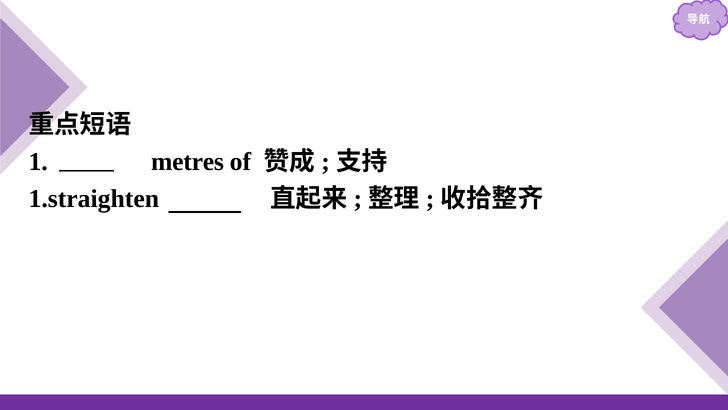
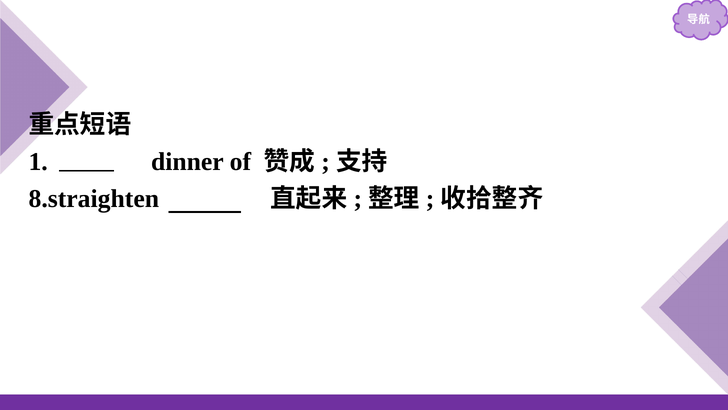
metres: metres -> dinner (187, 162)
1.straighten: 1.straighten -> 8.straighten (94, 199)
